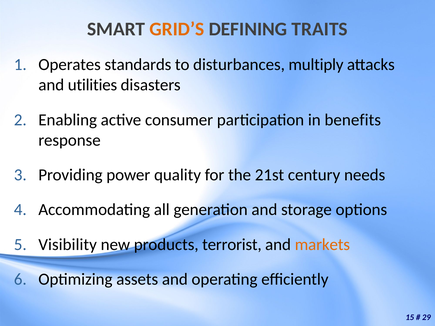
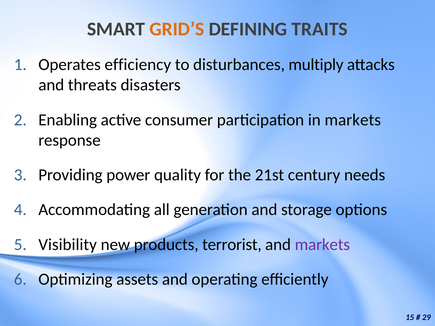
standards: standards -> efficiency (138, 65)
utilities: utilities -> threats (92, 85)
in benefits: benefits -> markets (353, 120)
markets colour: orange -> purple (322, 245)
